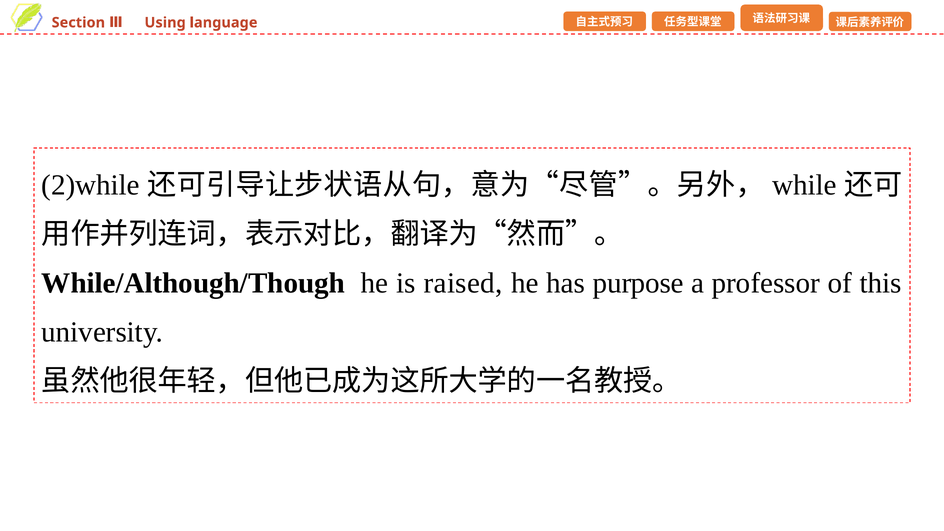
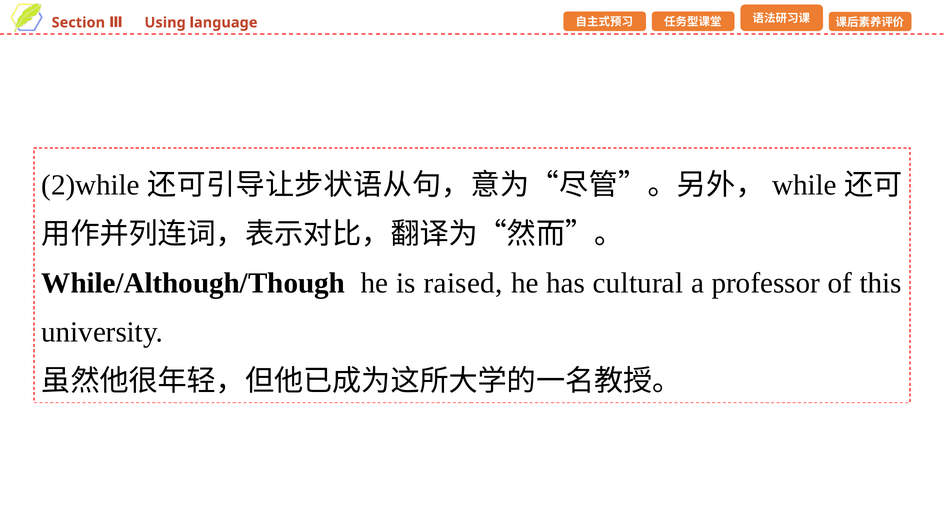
purpose: purpose -> cultural (638, 283)
